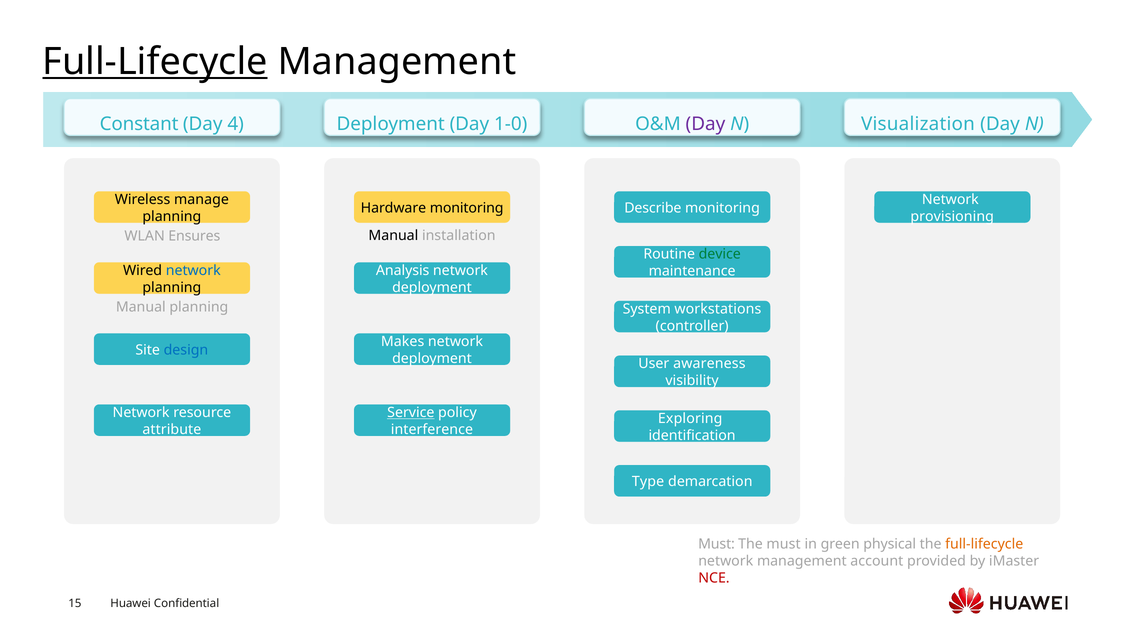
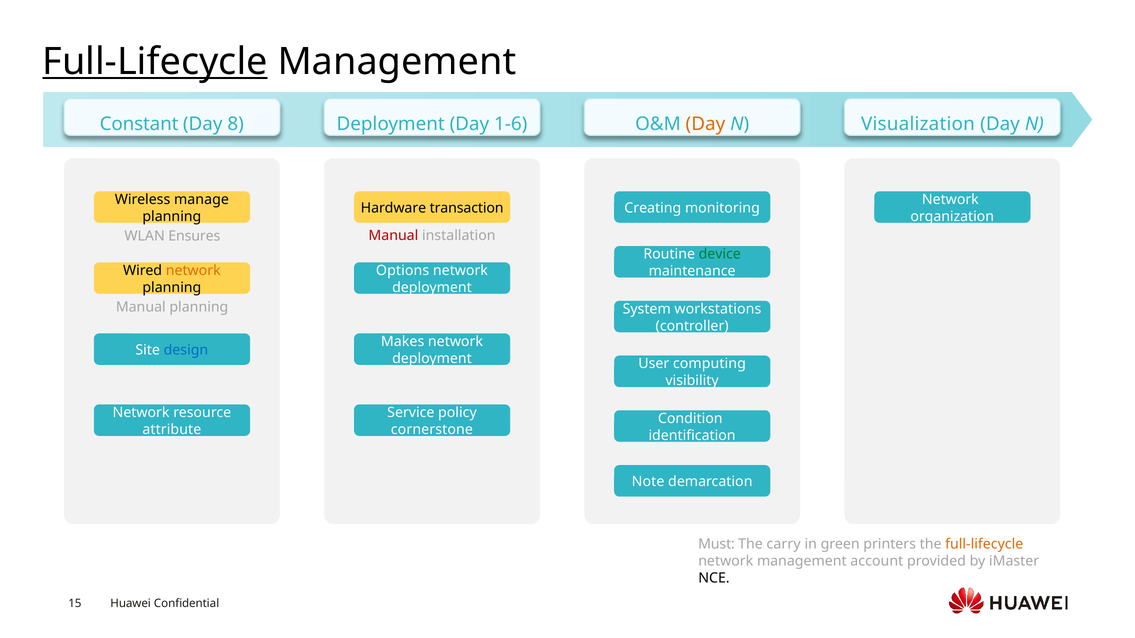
4: 4 -> 8 (236, 124)
1-0: 1-0 -> 1-6 (511, 124)
Day colour: purple -> orange (705, 124)
Hardware monitoring: monitoring -> transaction (467, 208)
Describe: Describe -> Creating (653, 208)
provisioning: provisioning -> organization (952, 217)
Manual colour: black -> red (393, 236)
network colour: blue -> orange (193, 271)
Analysis: Analysis -> Options (403, 271)
awareness: awareness -> computing (709, 364)
Service underline: present -> none (411, 413)
Exploring: Exploring -> Condition (690, 419)
interference: interference -> cornerstone (432, 430)
Type: Type -> Note (648, 482)
The must: must -> carry (784, 544)
physical: physical -> printers (890, 544)
NCE colour: red -> black (714, 579)
